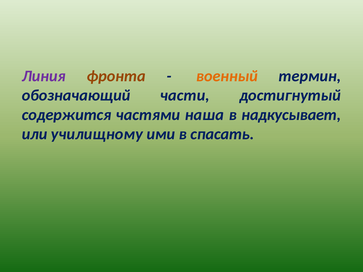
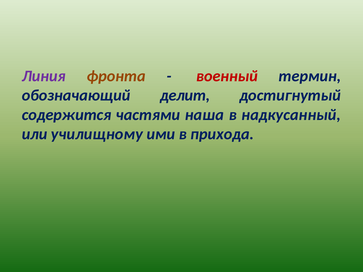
военный colour: orange -> red (227, 76)
части: части -> делит (185, 96)
надкусывает: надкусывает -> надкусанный (291, 115)
спасать: спасать -> прихода (222, 134)
